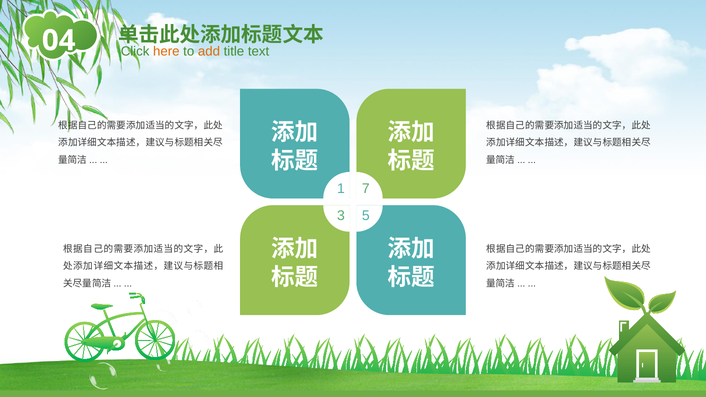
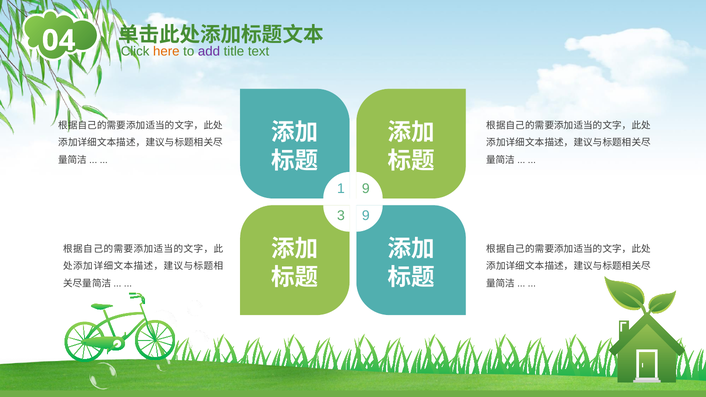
add colour: orange -> purple (209, 51)
1 7: 7 -> 9 (366, 189)
3 5: 5 -> 9 (366, 216)
